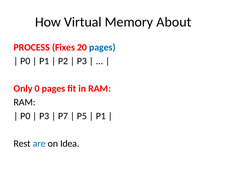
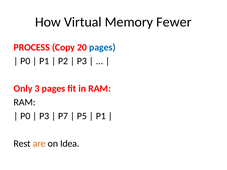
About: About -> Fewer (174, 22)
Fixes: Fixes -> Copy (63, 47)
0: 0 -> 3 (37, 89)
are colour: blue -> orange (39, 144)
